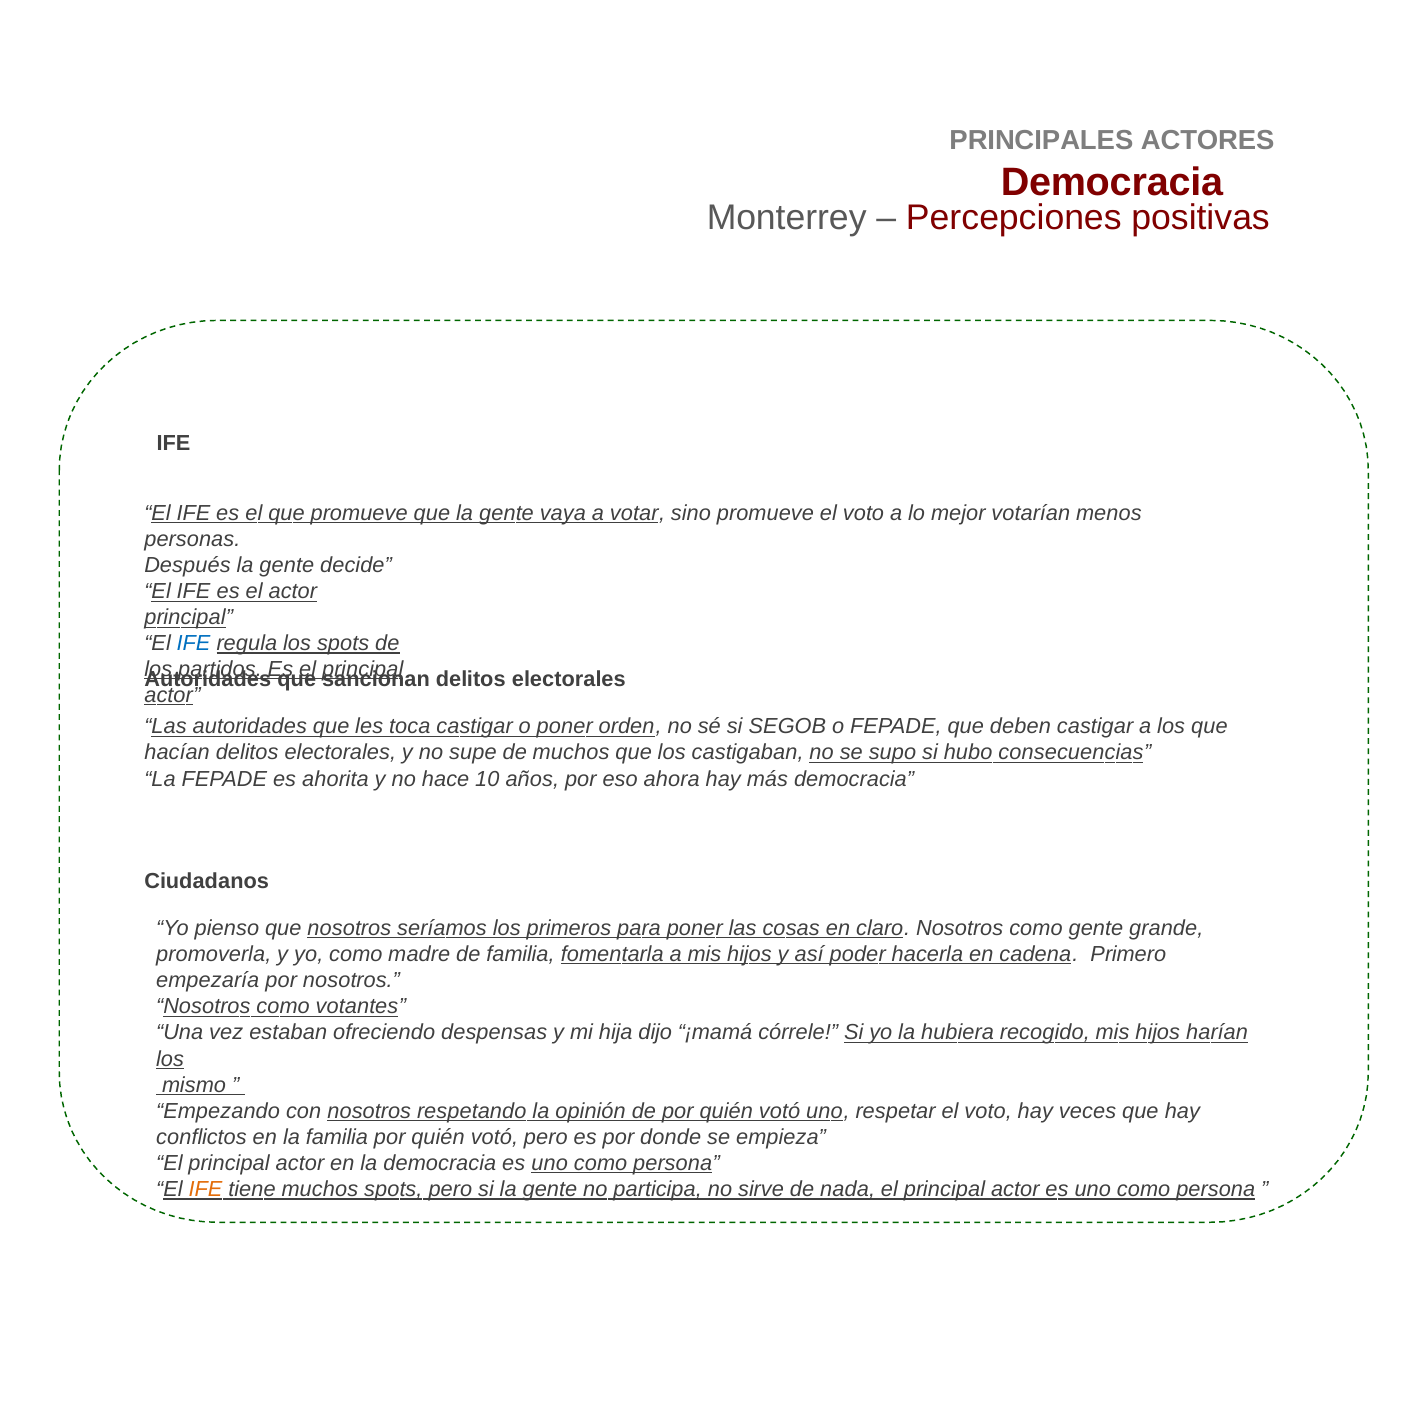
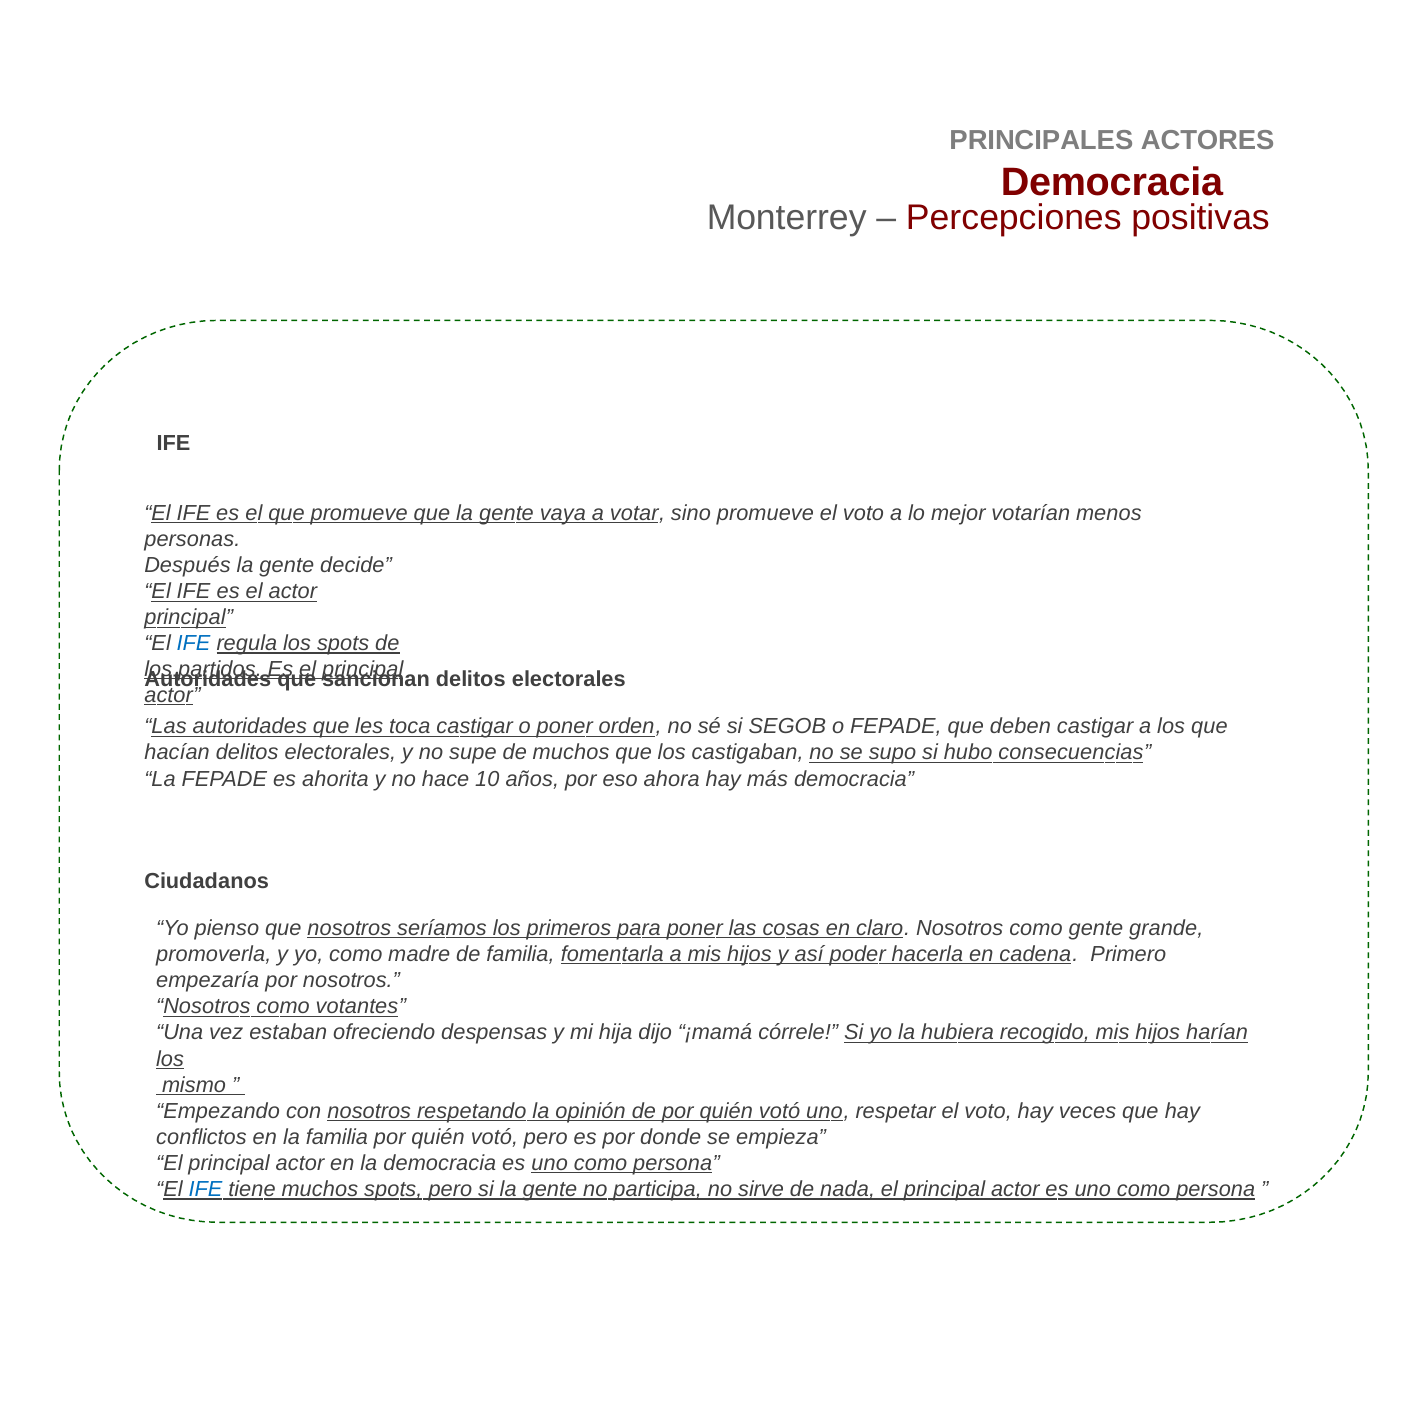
IFE colour: orange -> blue (205, 1189)
